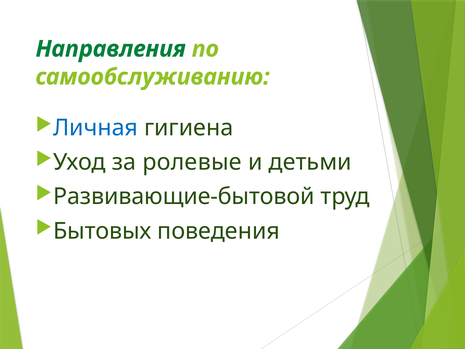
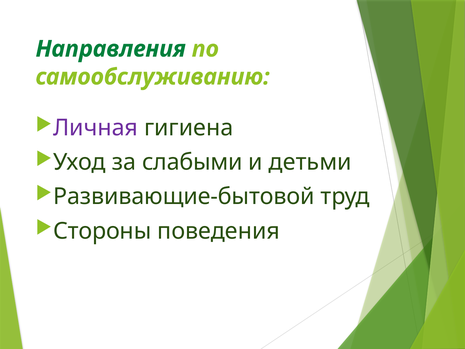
Личная colour: blue -> purple (96, 128)
ролевые: ролевые -> слабыми (192, 162)
Бытовых: Бытовых -> Стороны (102, 231)
